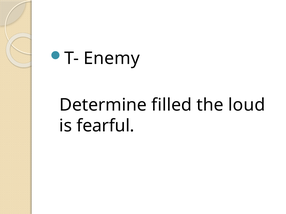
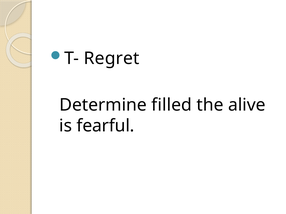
Enemy: Enemy -> Regret (112, 58)
loud: loud -> alive (247, 105)
